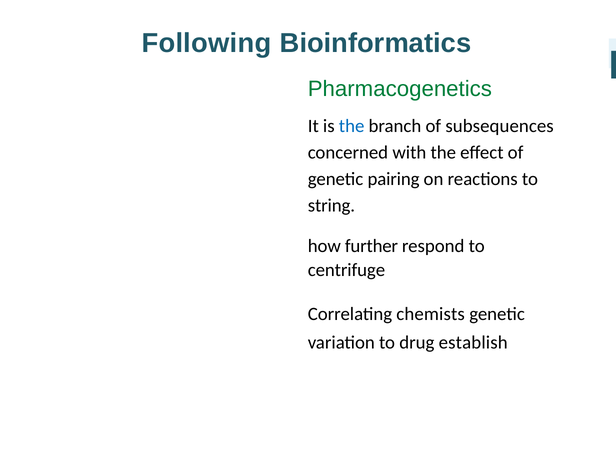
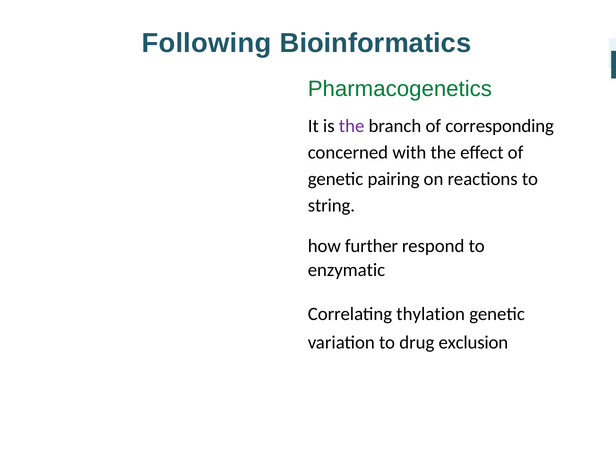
the colour: blue -> purple (352, 126)
subsequences: subsequences -> corresponding (500, 126)
centrifuge: centrifuge -> enzymatic (346, 270)
chemists: chemists -> thylation (431, 314)
establish: establish -> exclusion (473, 342)
